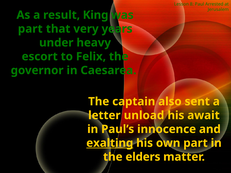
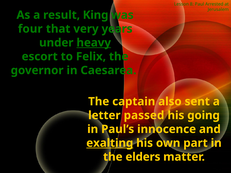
part: part -> four (30, 29)
heavy underline: none -> present (94, 43)
unload: unload -> passed (144, 115)
await: await -> going (204, 115)
